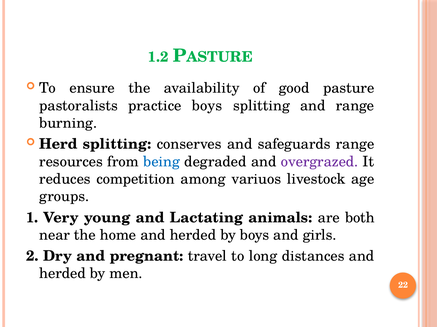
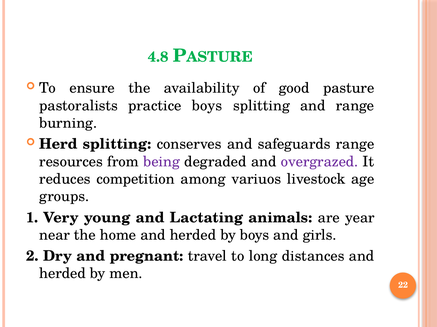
1.2: 1.2 -> 4.8 (158, 57)
being colour: blue -> purple (162, 162)
both: both -> year (360, 218)
